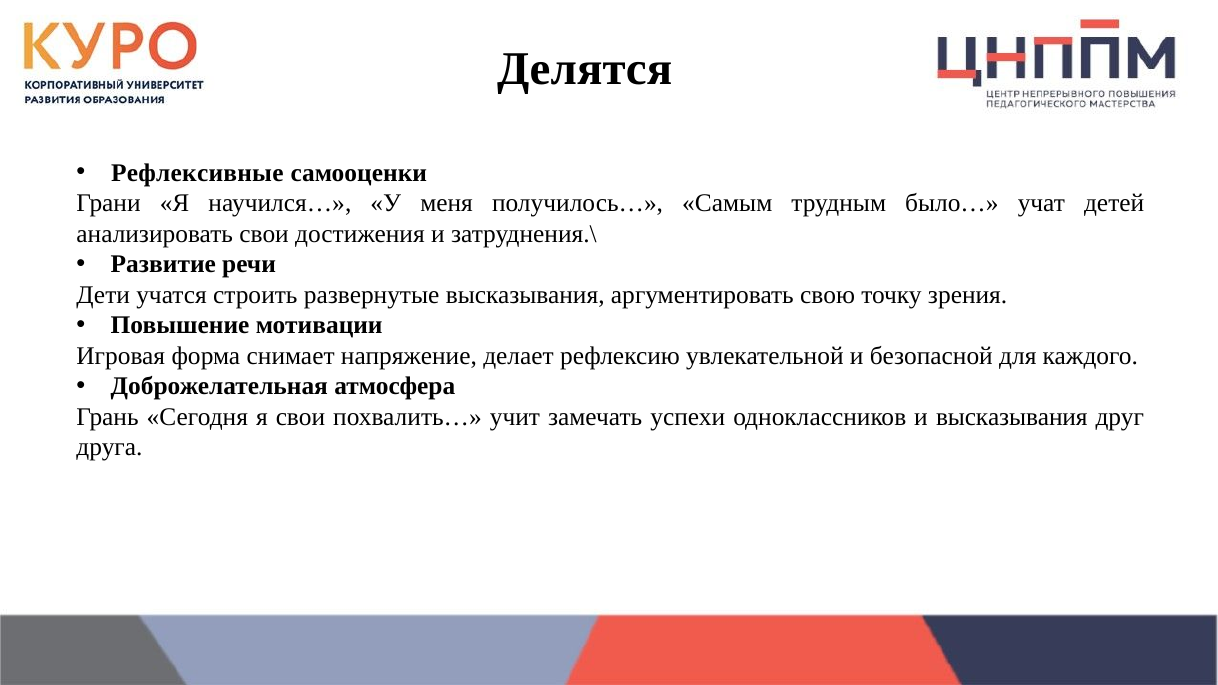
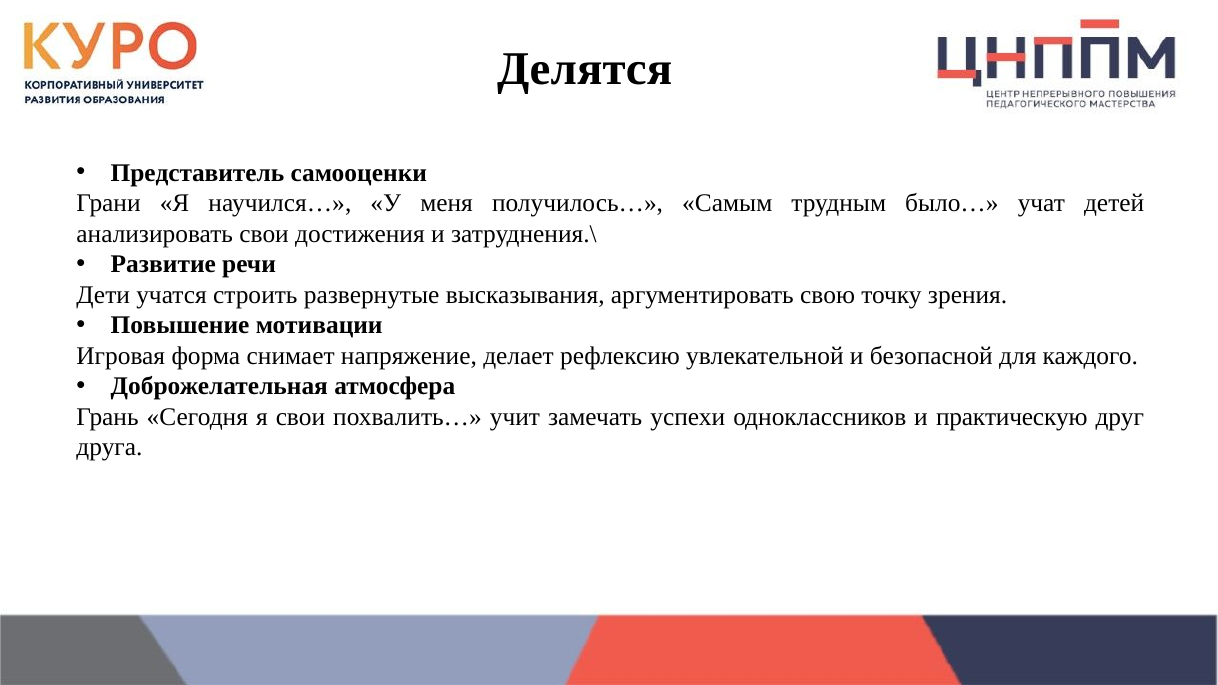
Рефлексивные: Рефлексивные -> Представитель (197, 173)
и высказывания: высказывания -> практическую (1012, 417)
